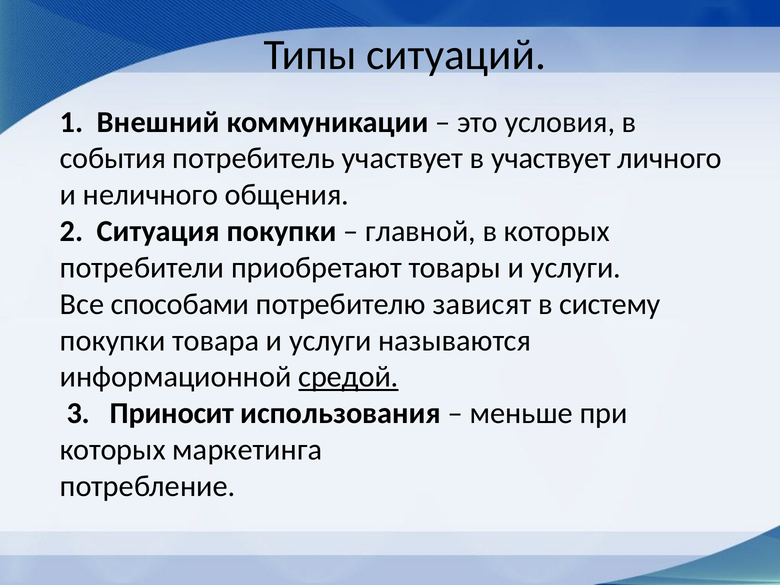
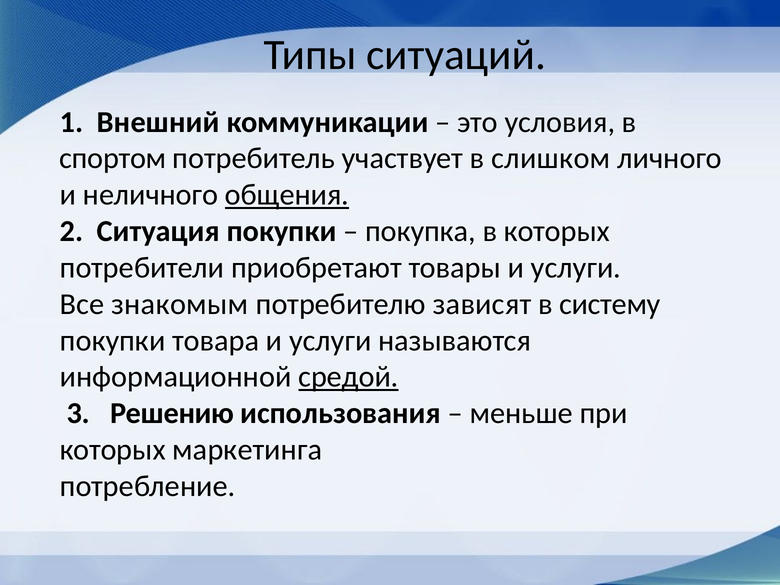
события: события -> спортом (113, 158)
в участвует: участвует -> слишком (551, 158)
общения underline: none -> present (287, 195)
главной: главной -> покупка (421, 231)
способами: способами -> знакомым (180, 304)
Приносит: Приносит -> Решению (172, 413)
